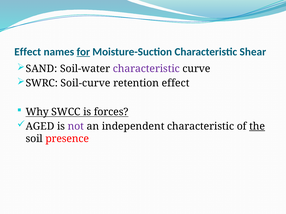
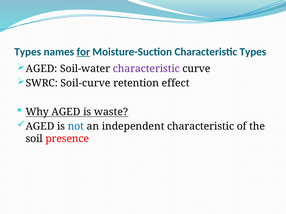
Effect: Effect -> Types (28, 52)
Characteristic Shear: Shear -> Types (253, 52)
SAND: SAND -> AGED (42, 69)
Why SWCC: SWCC -> AGED (66, 112)
forces: forces -> waste (111, 112)
not colour: purple -> blue (76, 127)
the underline: present -> none (257, 127)
